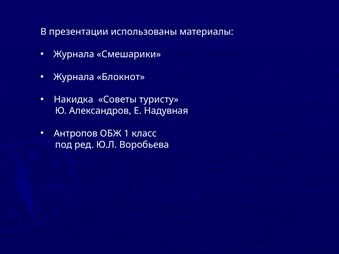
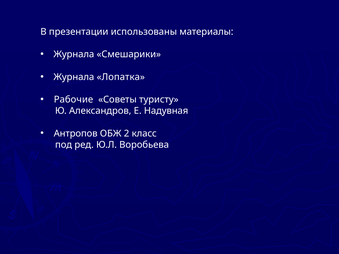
Блокнот: Блокнот -> Лопатка (121, 77)
Накидка: Накидка -> Рабочие (73, 100)
1: 1 -> 2 (127, 134)
